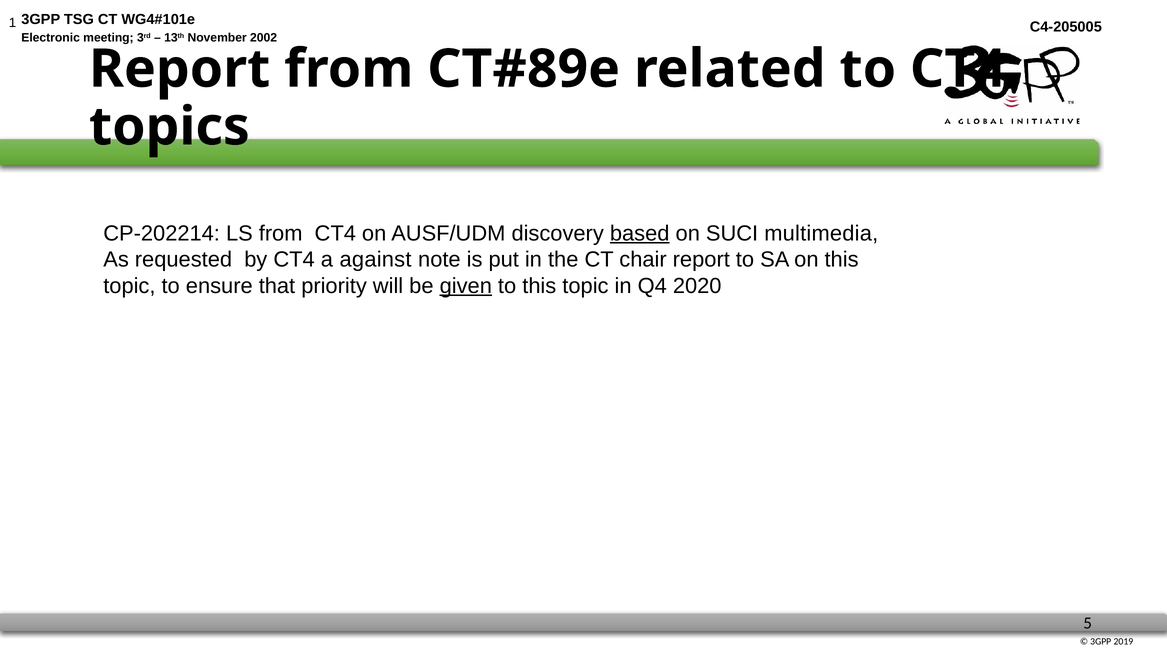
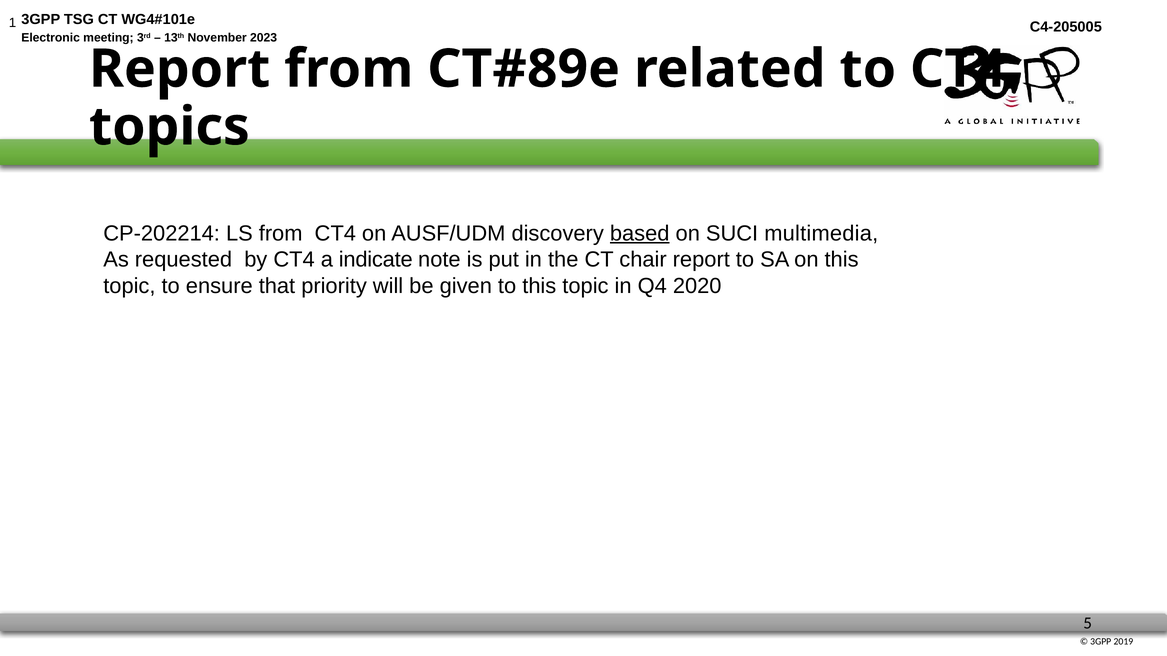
2002: 2002 -> 2023 (264, 38)
against: against -> indicate (376, 260)
given underline: present -> none (466, 286)
